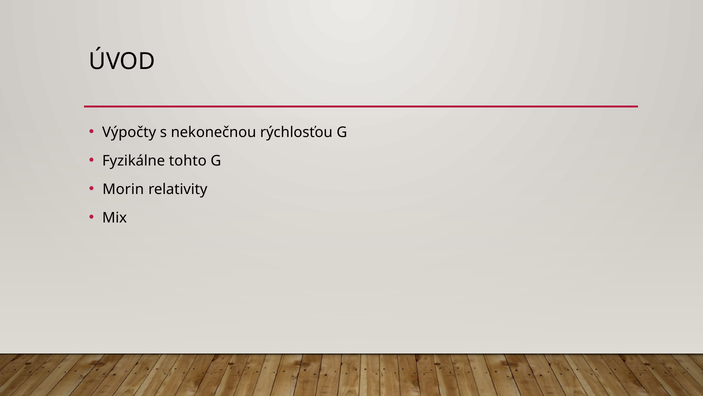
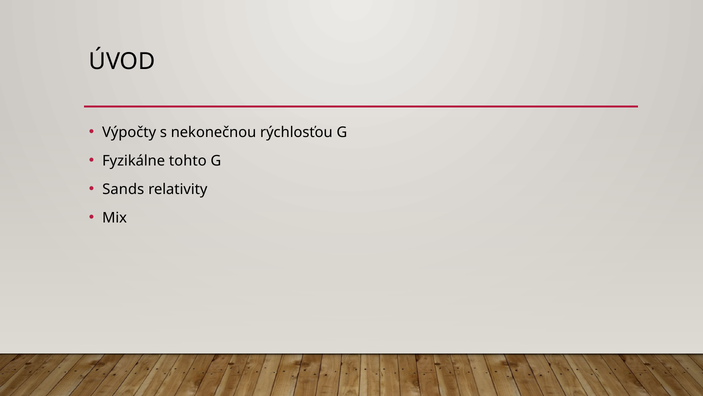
Morin: Morin -> Sands (123, 189)
